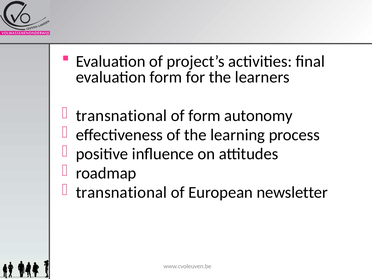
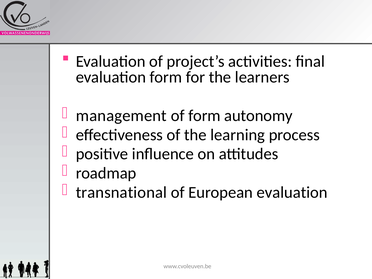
transnational: transnational -> management (121, 116)
European newsletter: newsletter -> evaluation (292, 192)
